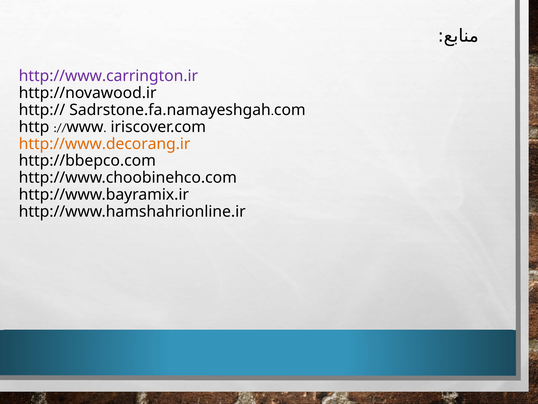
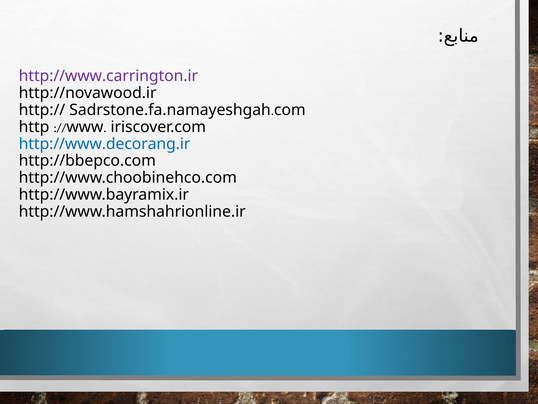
http://www.decorang.ir colour: orange -> blue (105, 144)
